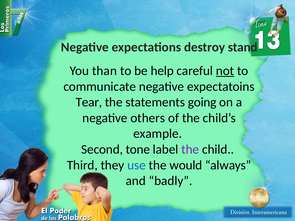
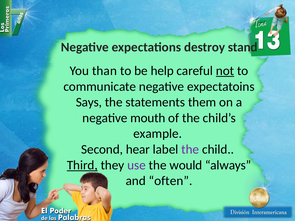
Tear: Tear -> Says (89, 102)
going: going -> them (202, 102)
others: others -> mouth (148, 118)
tone: tone -> hear (138, 150)
Third underline: none -> present (82, 165)
use colour: blue -> purple (137, 165)
badly: badly -> often (171, 181)
